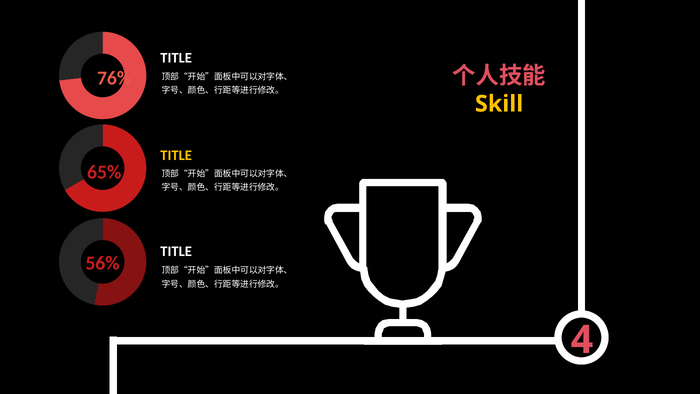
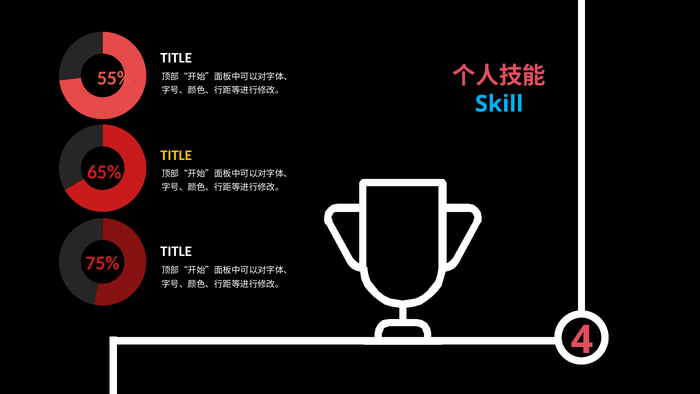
76%: 76% -> 55% (114, 78)
Skill colour: yellow -> light blue (499, 104)
56%: 56% -> 75% (103, 263)
